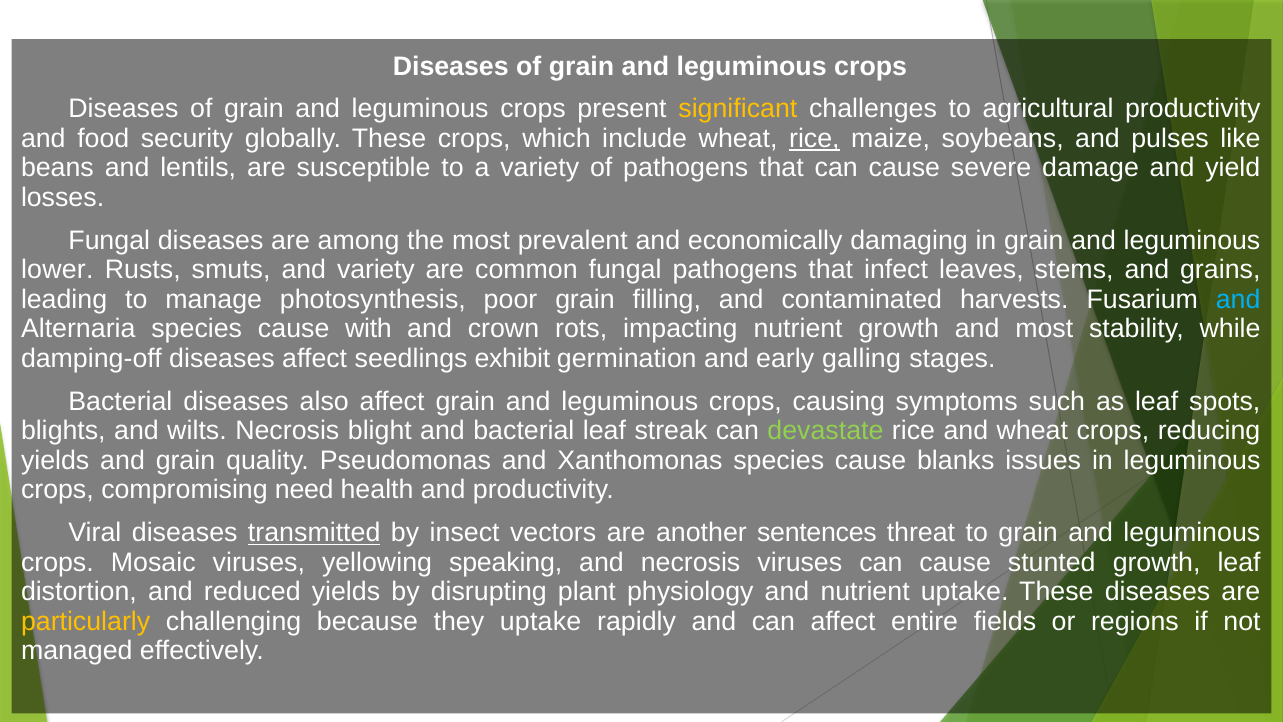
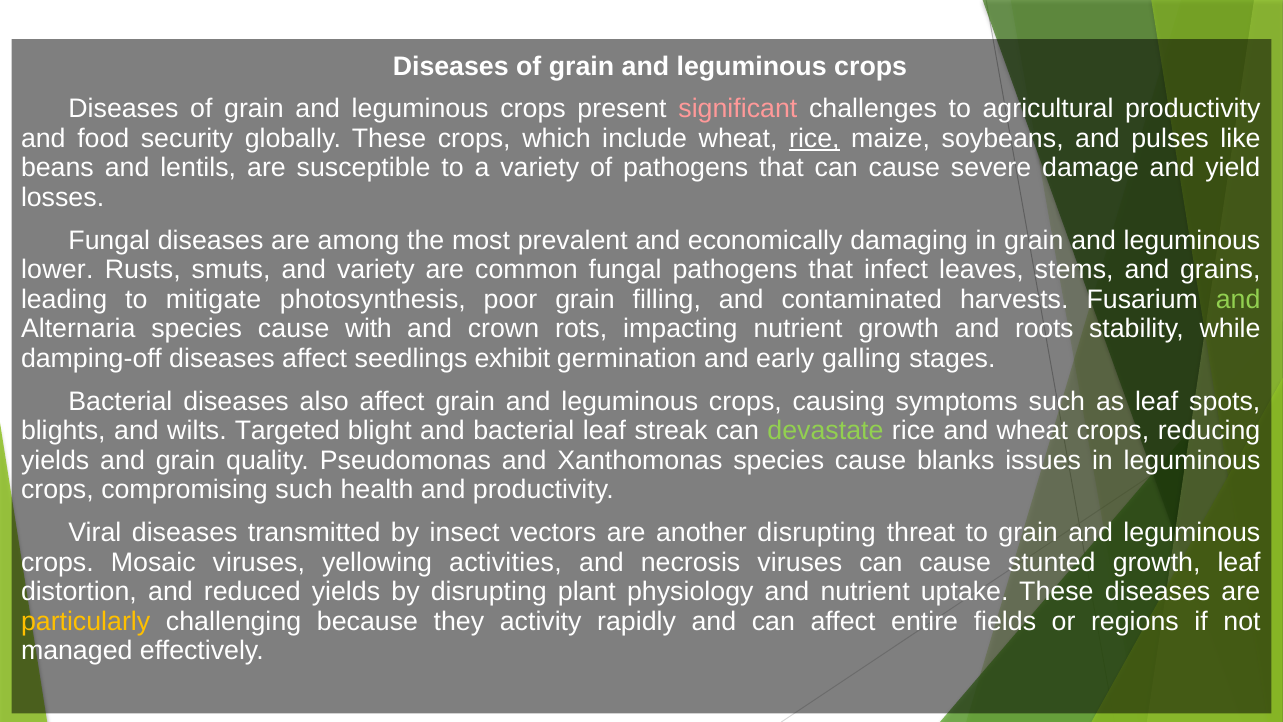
significant colour: yellow -> pink (738, 109)
manage: manage -> mitigate (214, 299)
and colour: light blue -> light green (1238, 299)
and most: most -> roots (1044, 329)
wilts Necrosis: Necrosis -> Targeted (287, 431)
compromising need: need -> such (304, 490)
transmitted underline: present -> none (314, 533)
another sentences: sentences -> disrupting (817, 533)
speaking: speaking -> activities (505, 562)
they uptake: uptake -> activity (541, 621)
